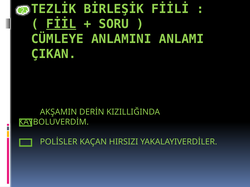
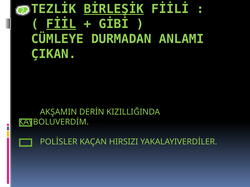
BİRLEŞİK underline: none -> present (114, 9)
SORU: SORU -> GİBİ (114, 24)
ANLAMINI: ANLAMINI -> DURMADAN (121, 39)
